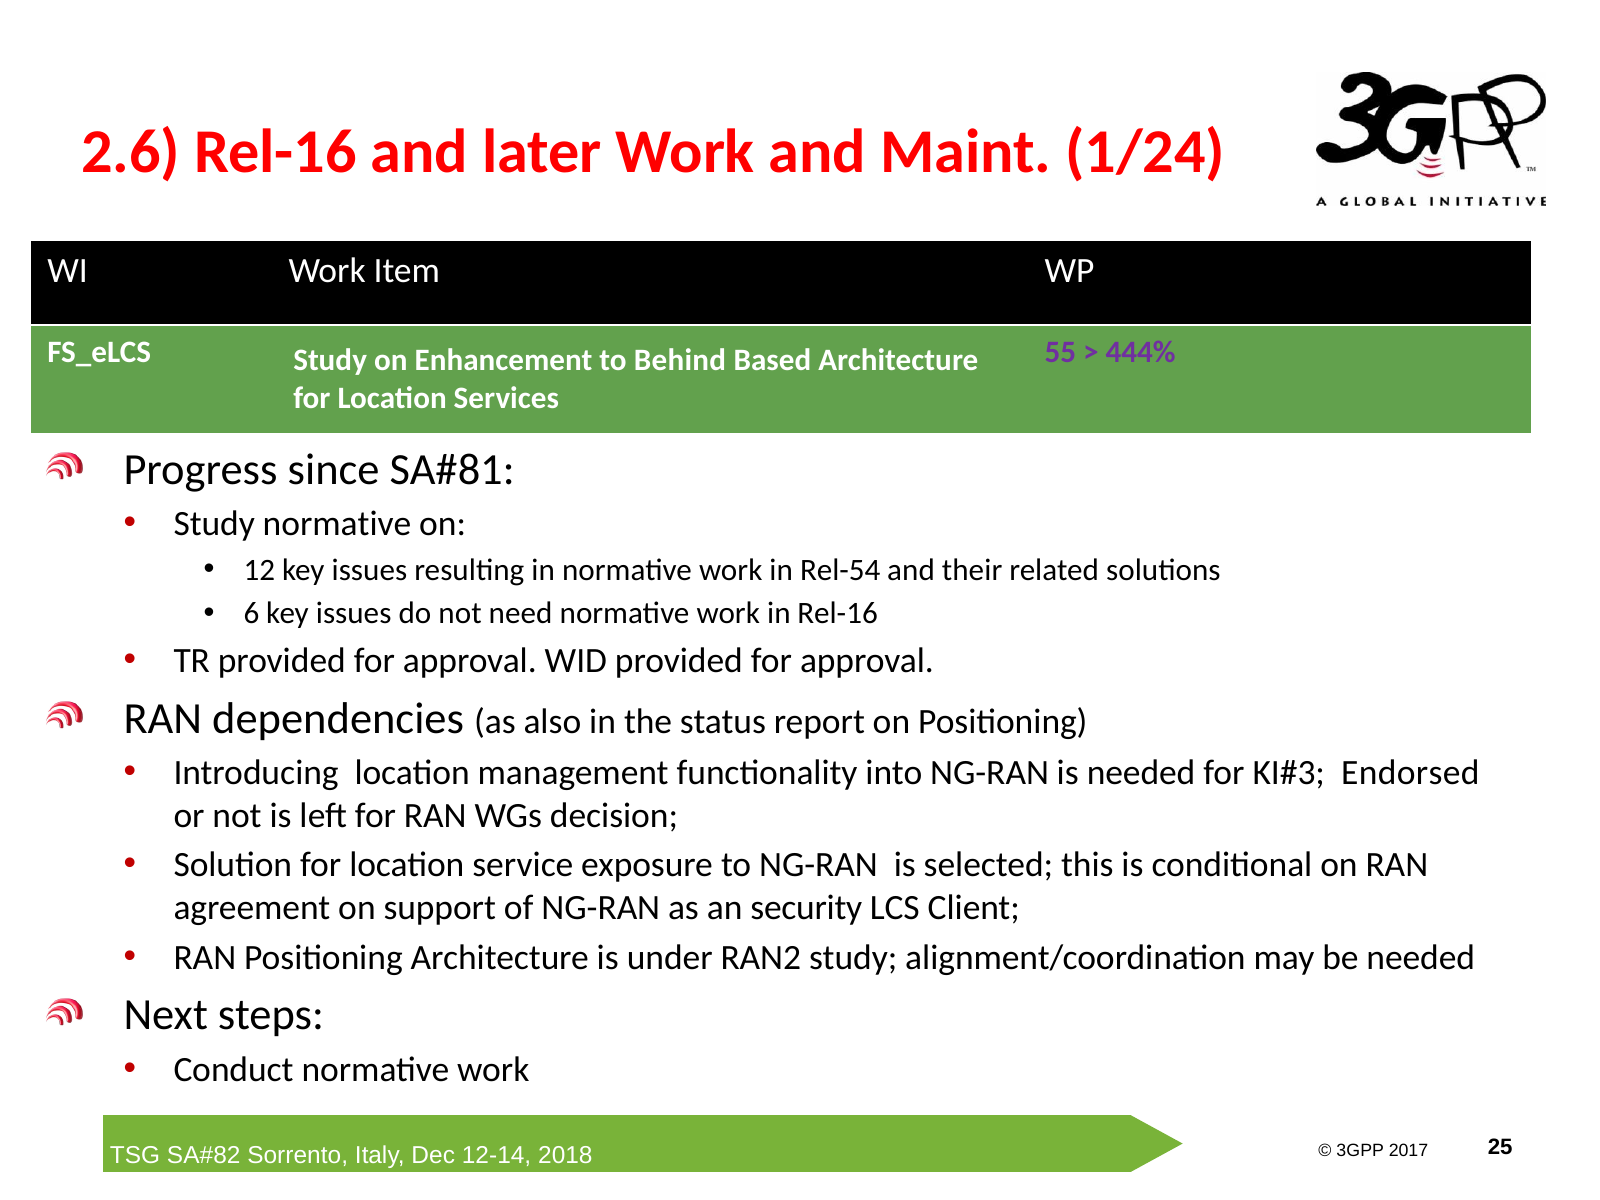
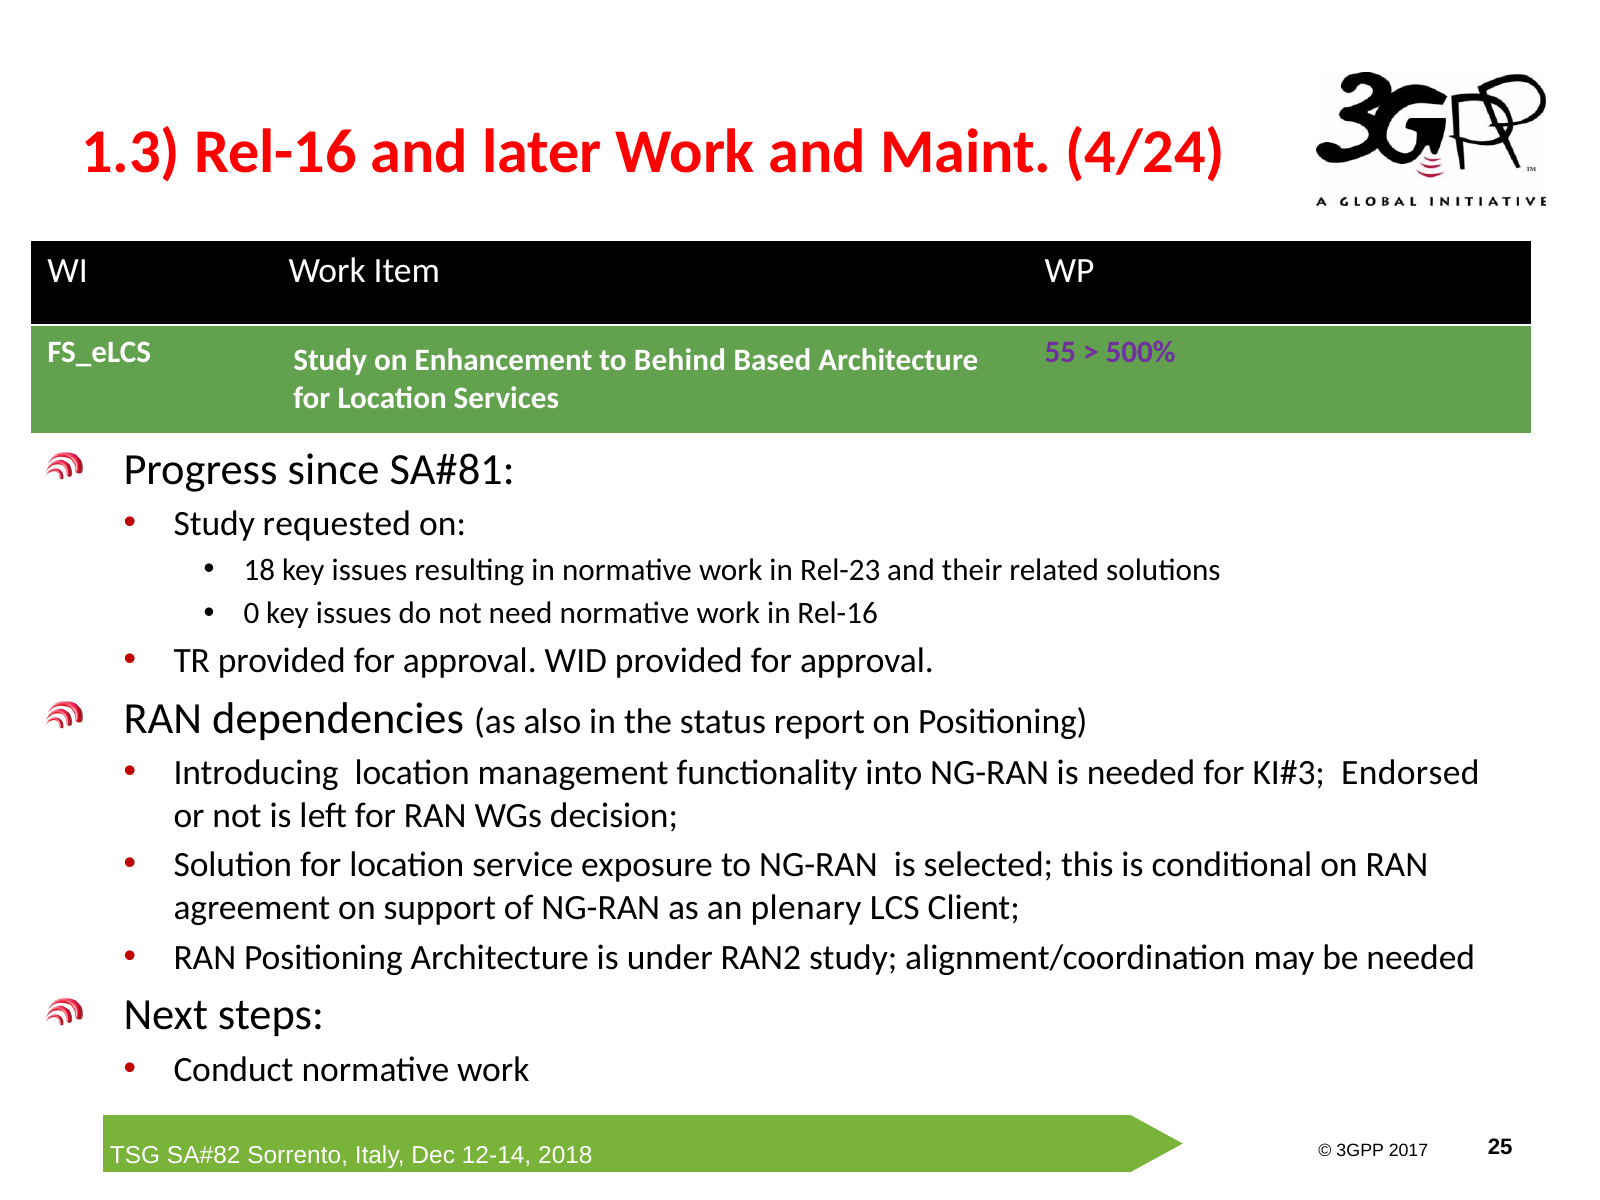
2.6: 2.6 -> 1.3 (131, 152)
1/24: 1/24 -> 4/24 (1145, 152)
444%: 444% -> 500% (1141, 353)
Study normative: normative -> requested (337, 524)
12: 12 -> 18 (259, 570)
Rel-54: Rel-54 -> Rel-23 (840, 570)
6: 6 -> 0 (251, 613)
security: security -> plenary (806, 908)
